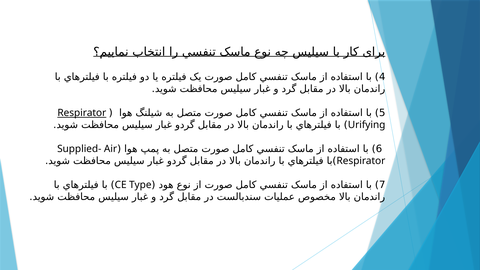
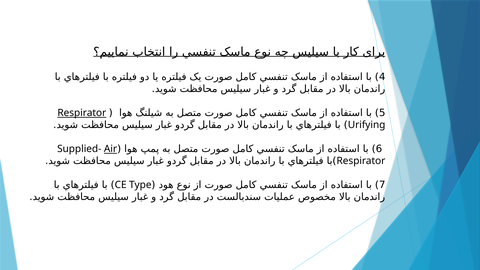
Air underline: none -> present (111, 149)
